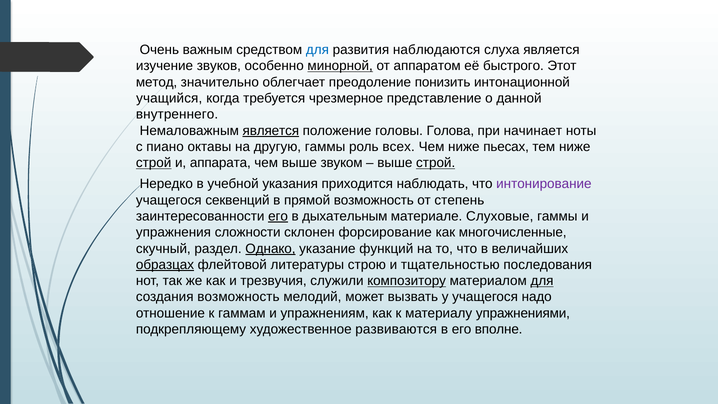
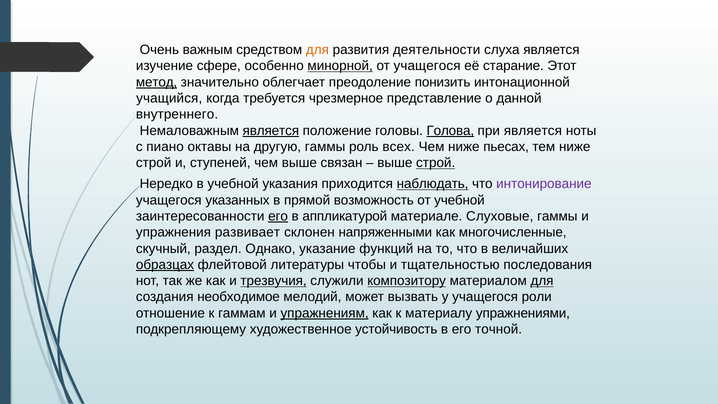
для colour: blue -> orange (317, 50)
наблюдаются: наблюдаются -> деятельности (437, 50)
звуков: звуков -> сфере (219, 66)
от аппаратом: аппаратом -> учащегося (427, 66)
быстрого: быстрого -> старание (513, 66)
метод underline: none -> present (157, 82)
Голова underline: none -> present (450, 131)
при начинает: начинает -> является (533, 131)
строй underline: present -> none (154, 163)
аппарата: аппарата -> ступеней (220, 163)
звуком: звуком -> связан (342, 163)
наблюдать underline: none -> present (433, 184)
секвенций: секвенций -> указанных (237, 200)
от степень: степень -> учебной (459, 200)
дыхательным: дыхательным -> аппликатурой (345, 216)
сложности: сложности -> развивает (248, 232)
форсирование: форсирование -> напряженными (385, 232)
Однако underline: present -> none (270, 248)
строю: строю -> чтобы (367, 265)
трезвучия underline: none -> present (274, 281)
создания возможность: возможность -> необходимое (239, 297)
надо: надо -> роли (537, 297)
упражнениям underline: none -> present (325, 313)
развиваются: развиваются -> устойчивость (396, 329)
вполне: вполне -> точной (499, 329)
